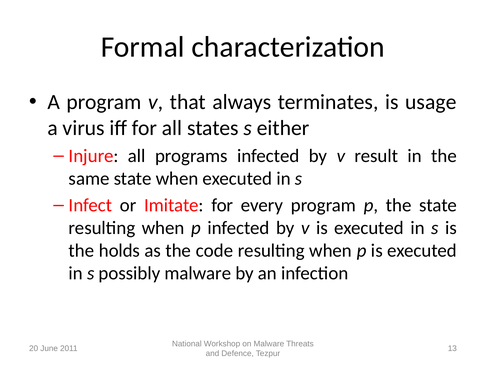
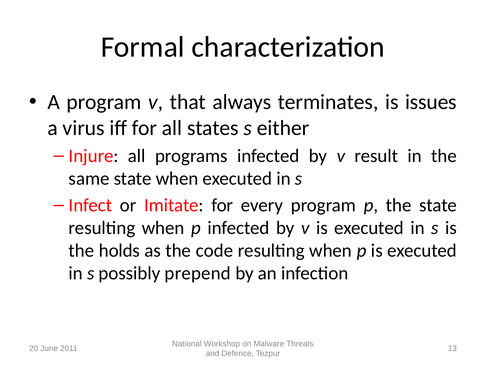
usage: usage -> issues (431, 102)
possibly malware: malware -> prepend (198, 273)
